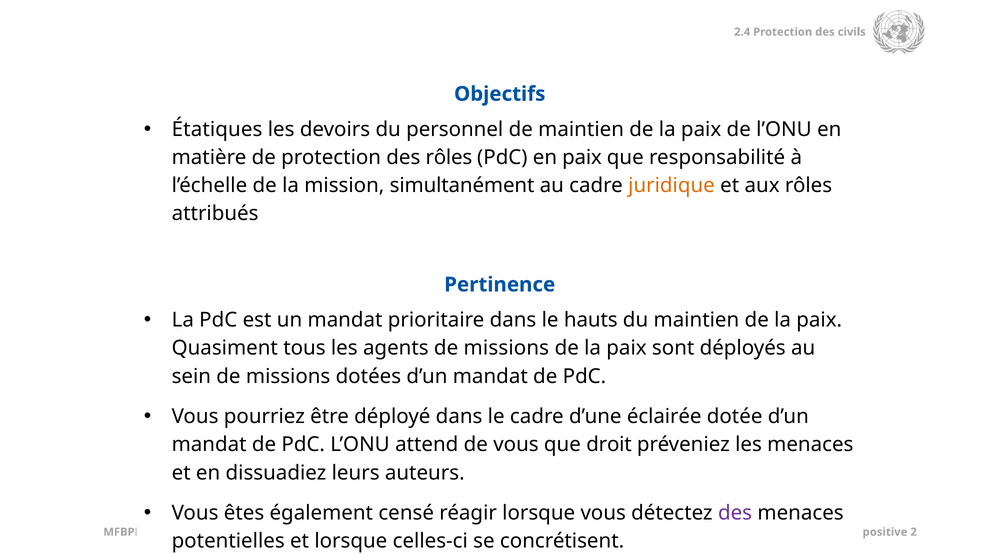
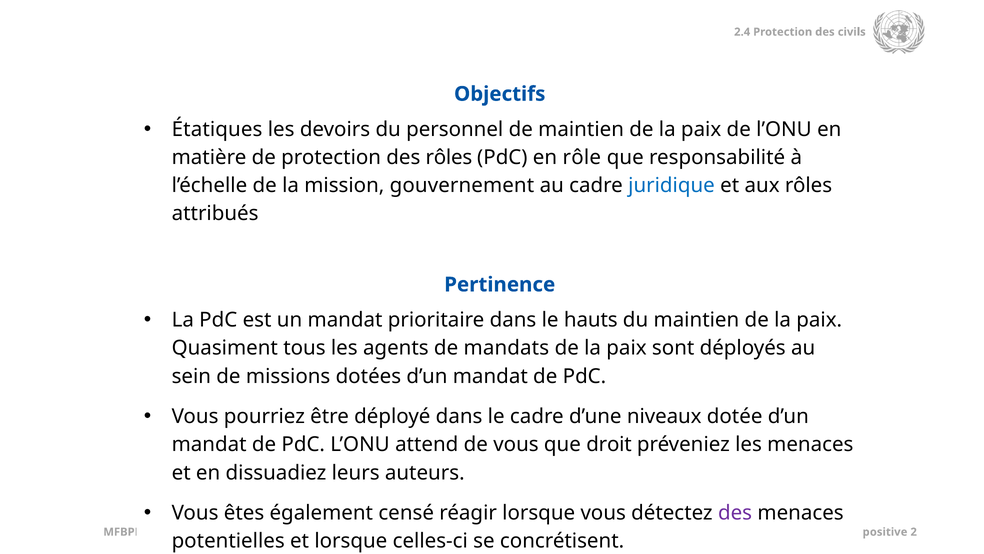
en paix: paix -> rôle (582, 157)
simultanément: simultanément -> gouvernement (462, 185)
juridique colour: orange -> blue (671, 185)
agents de missions: missions -> mandats (506, 348)
éclairée: éclairée -> niveaux (664, 416)
